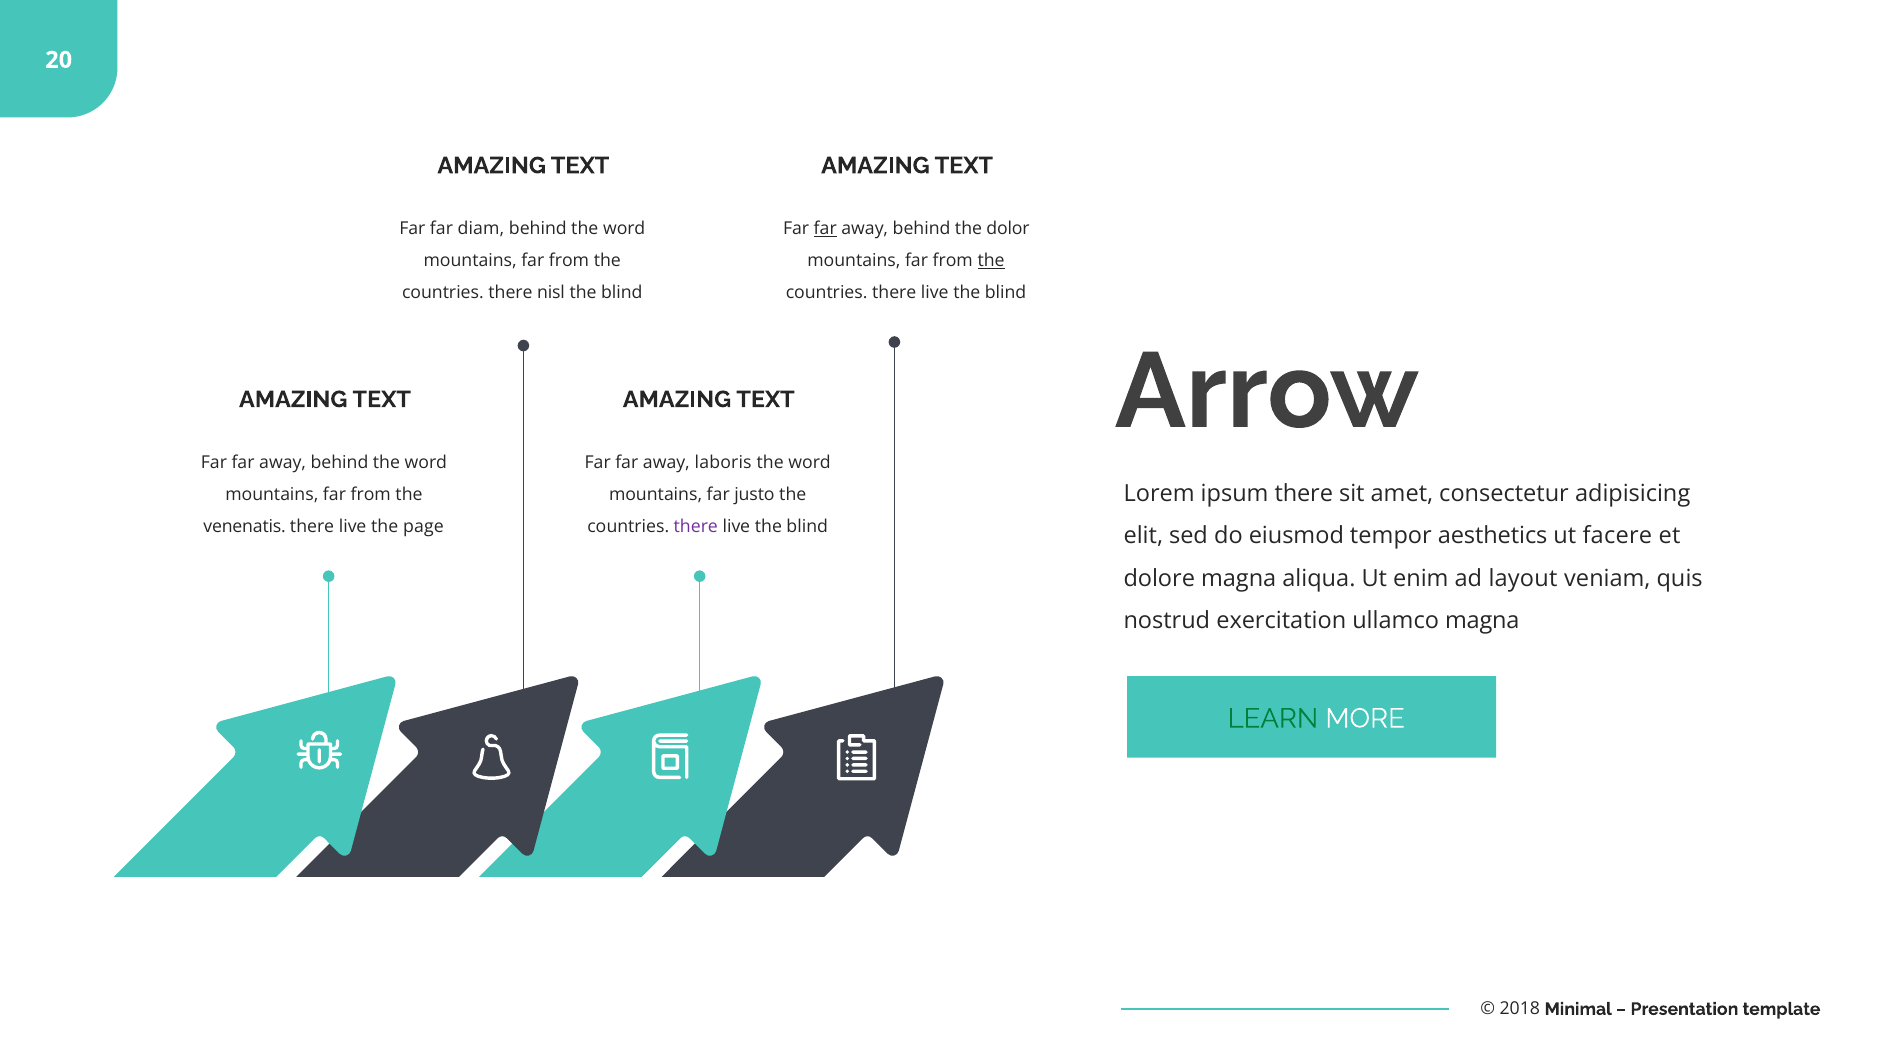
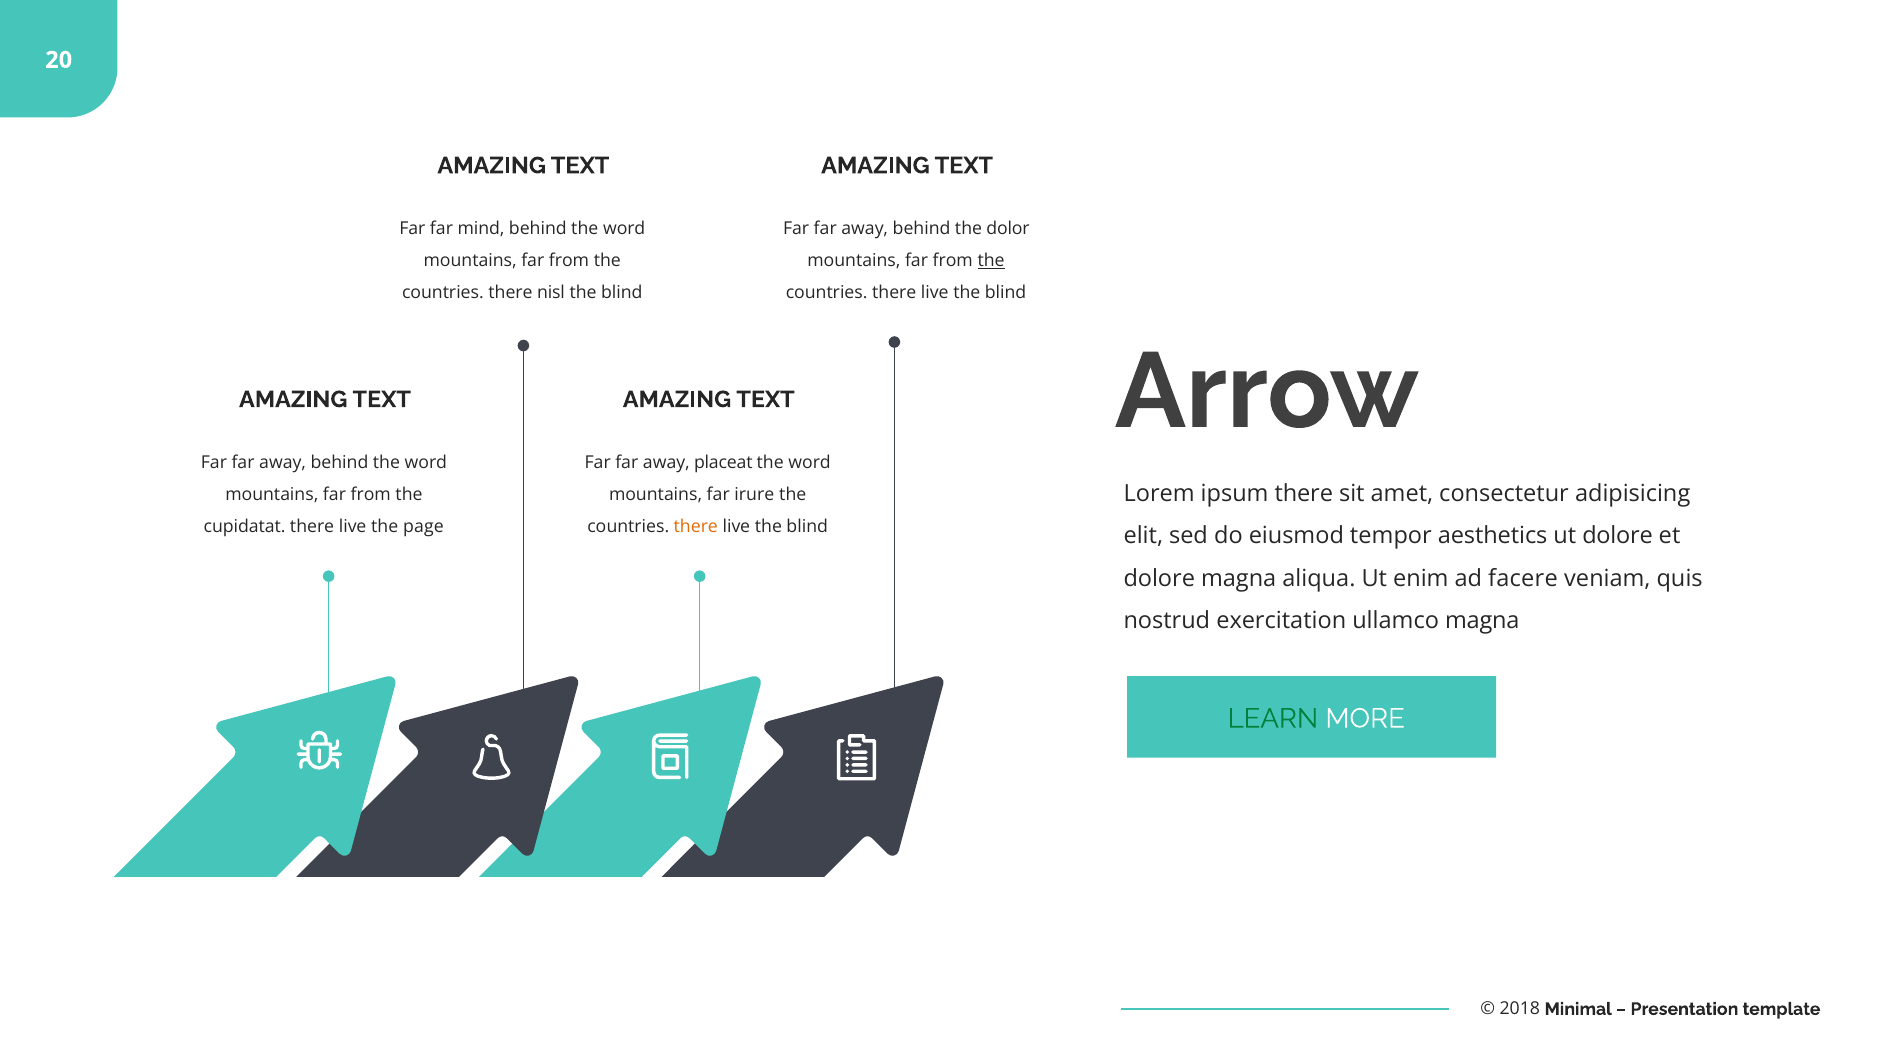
diam: diam -> mind (481, 229)
far underline: present -> none (825, 229)
laboris: laboris -> placeat (723, 463)
justo: justo -> irure (754, 495)
venenatis: venenatis -> cupidatat (245, 527)
there colour: purple -> orange (696, 527)
ut facere: facere -> dolore (1618, 536)
layout: layout -> facere (1523, 578)
